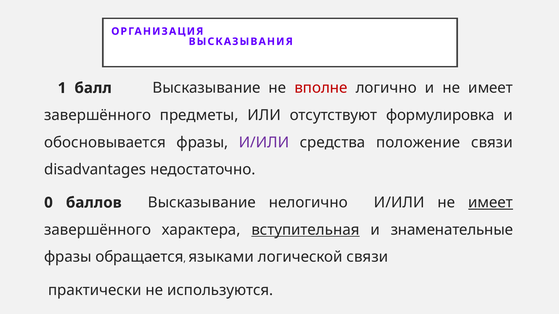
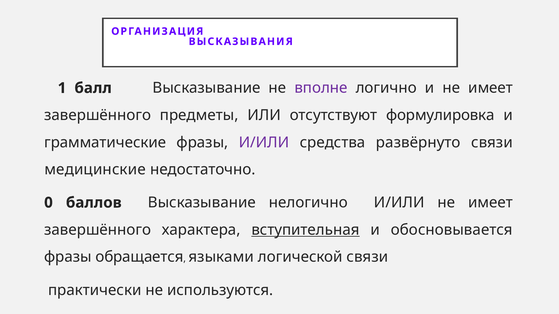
вполне colour: red -> purple (321, 88)
обосновывается: обосновывается -> грамматические (105, 143)
положение: положение -> развёрнуто (418, 143)
disadvantages: disadvantages -> медицинские (95, 170)
имеет underline: present -> none (491, 203)
знаменательные: знаменательные -> обосновывается (452, 230)
